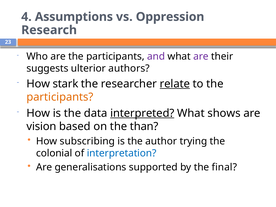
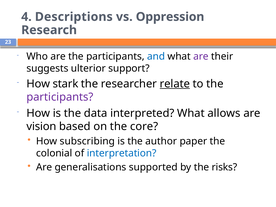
Assumptions: Assumptions -> Descriptions (74, 17)
and colour: purple -> blue (156, 56)
authors: authors -> support (129, 68)
participants colour: orange -> purple (60, 97)
interpreted underline: present -> none (142, 113)
shows: shows -> allows (224, 113)
than: than -> core (144, 127)
trying: trying -> paper (193, 141)
final: final -> risks (224, 167)
